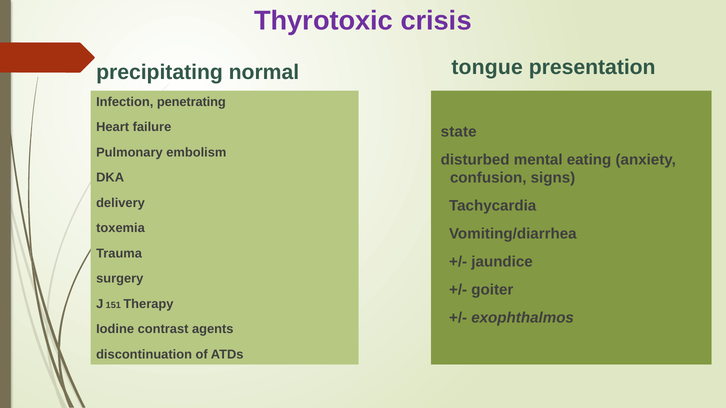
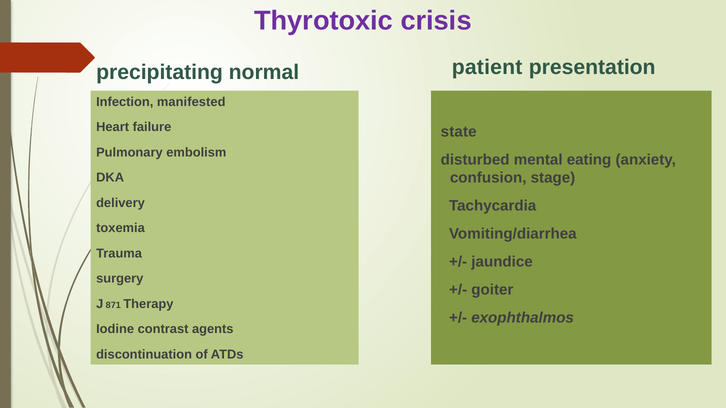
tongue: tongue -> patient (487, 67)
penetrating: penetrating -> manifested (191, 102)
signs: signs -> stage (553, 178)
151: 151 -> 871 (113, 306)
